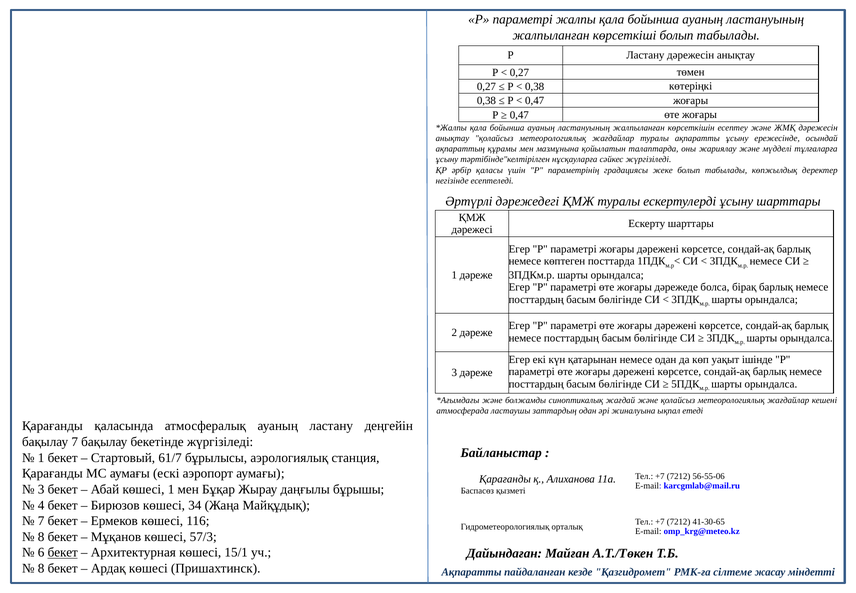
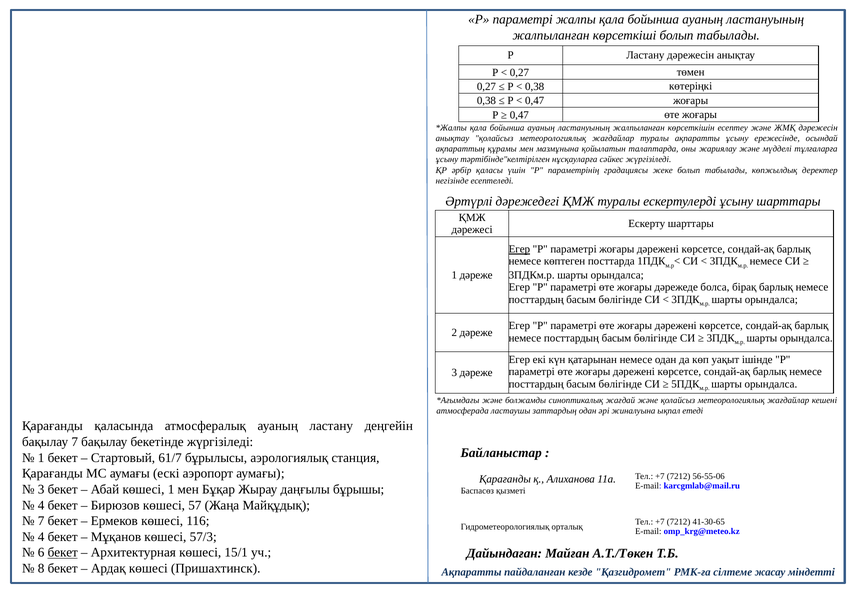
Егер underline: none -> present (519, 249)
34: 34 -> 57 (195, 505)
8: 8 -> 4 (41, 536)
